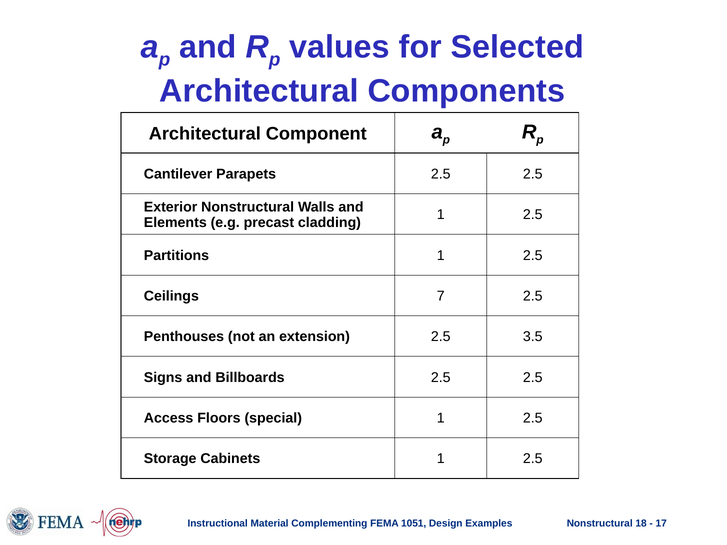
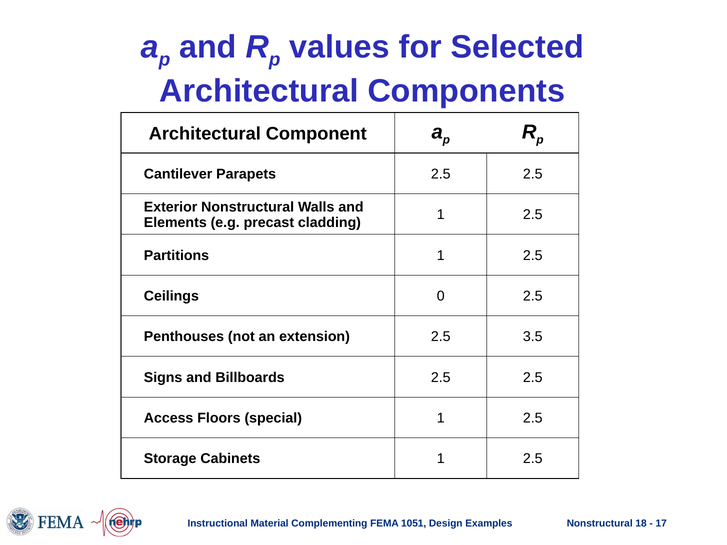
7: 7 -> 0 (441, 296)
